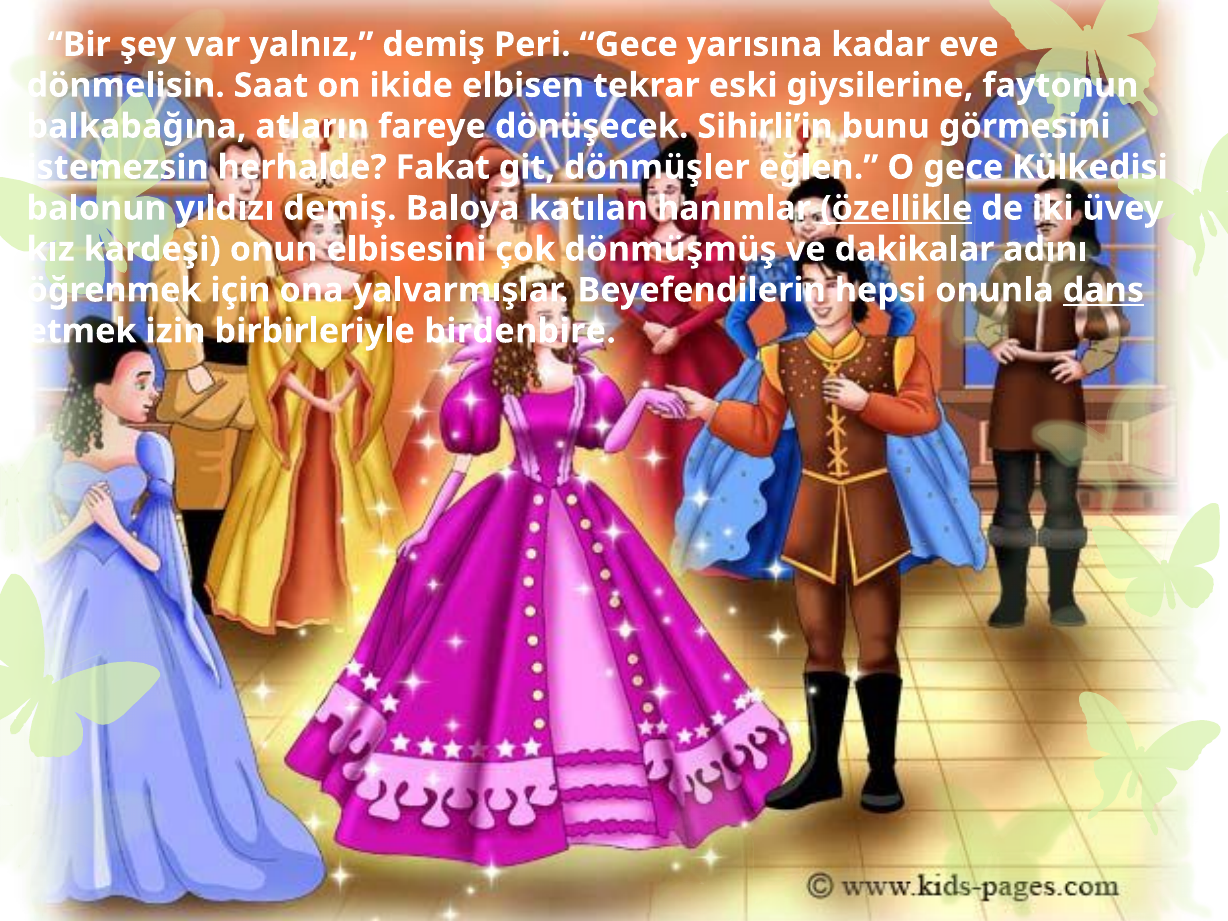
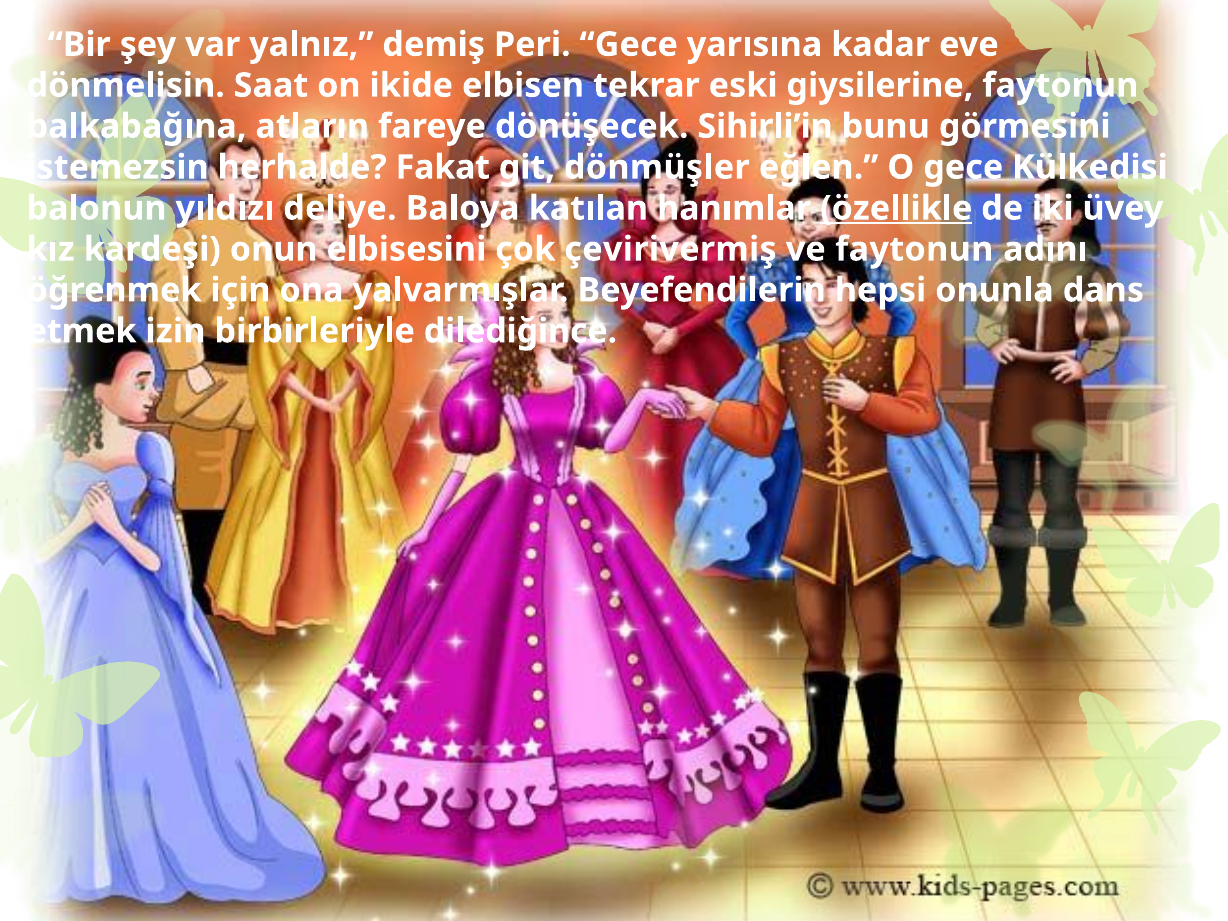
yıldızı demiş: demiş -> deliye (340, 208)
dönmüşmüş: dönmüşmüş -> çevirivermiş (670, 249)
ve dakikalar: dakikalar -> faytonun (914, 249)
dans underline: present -> none (1103, 290)
birdenbire: birdenbire -> dilediğince (520, 331)
